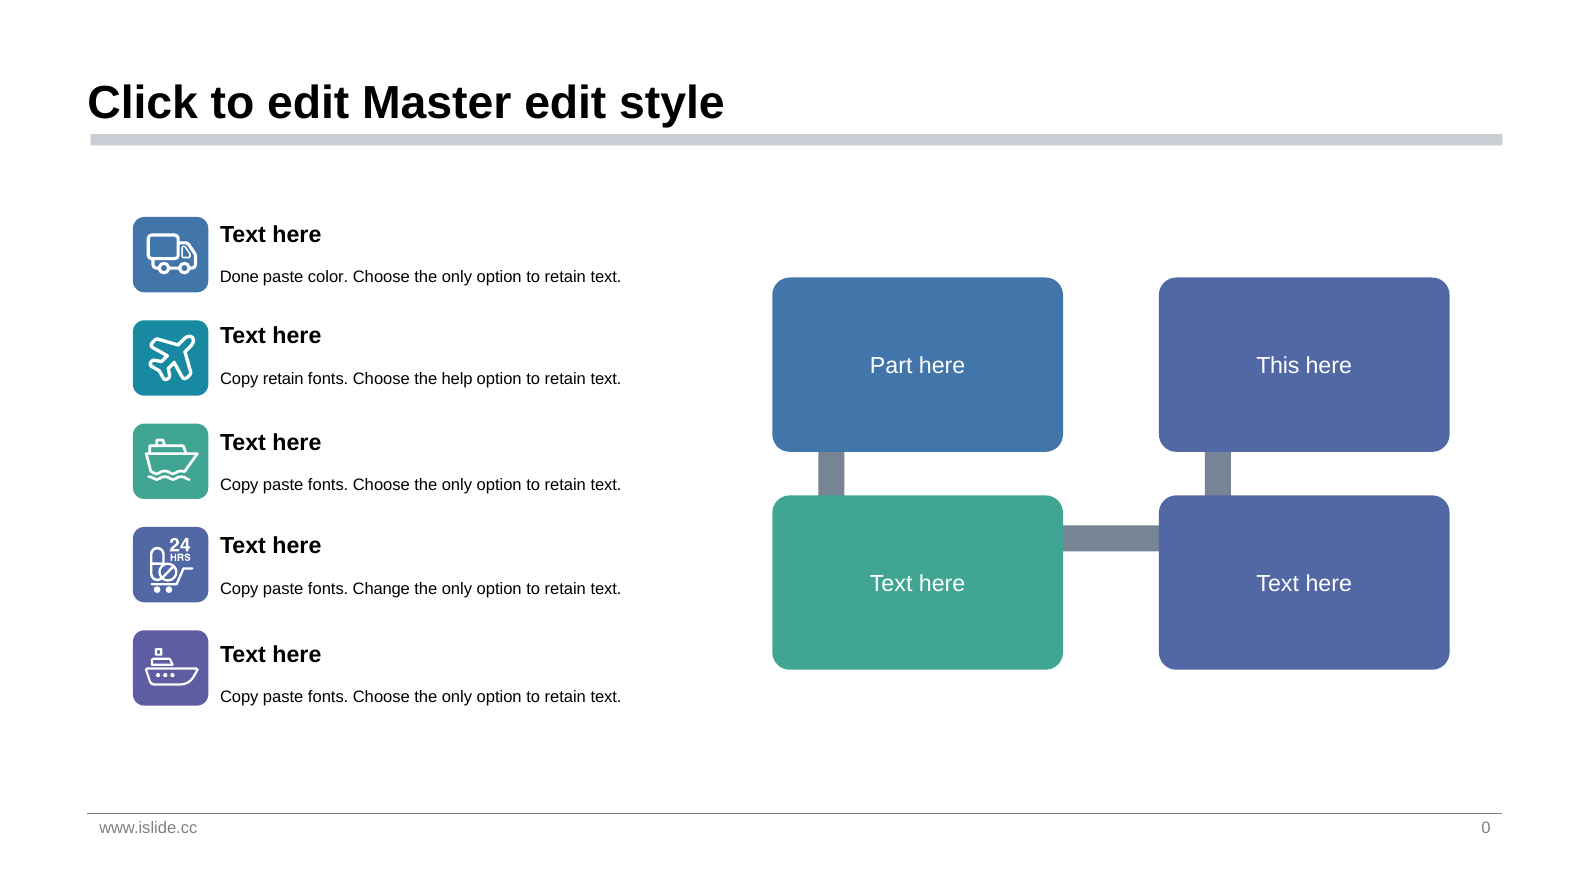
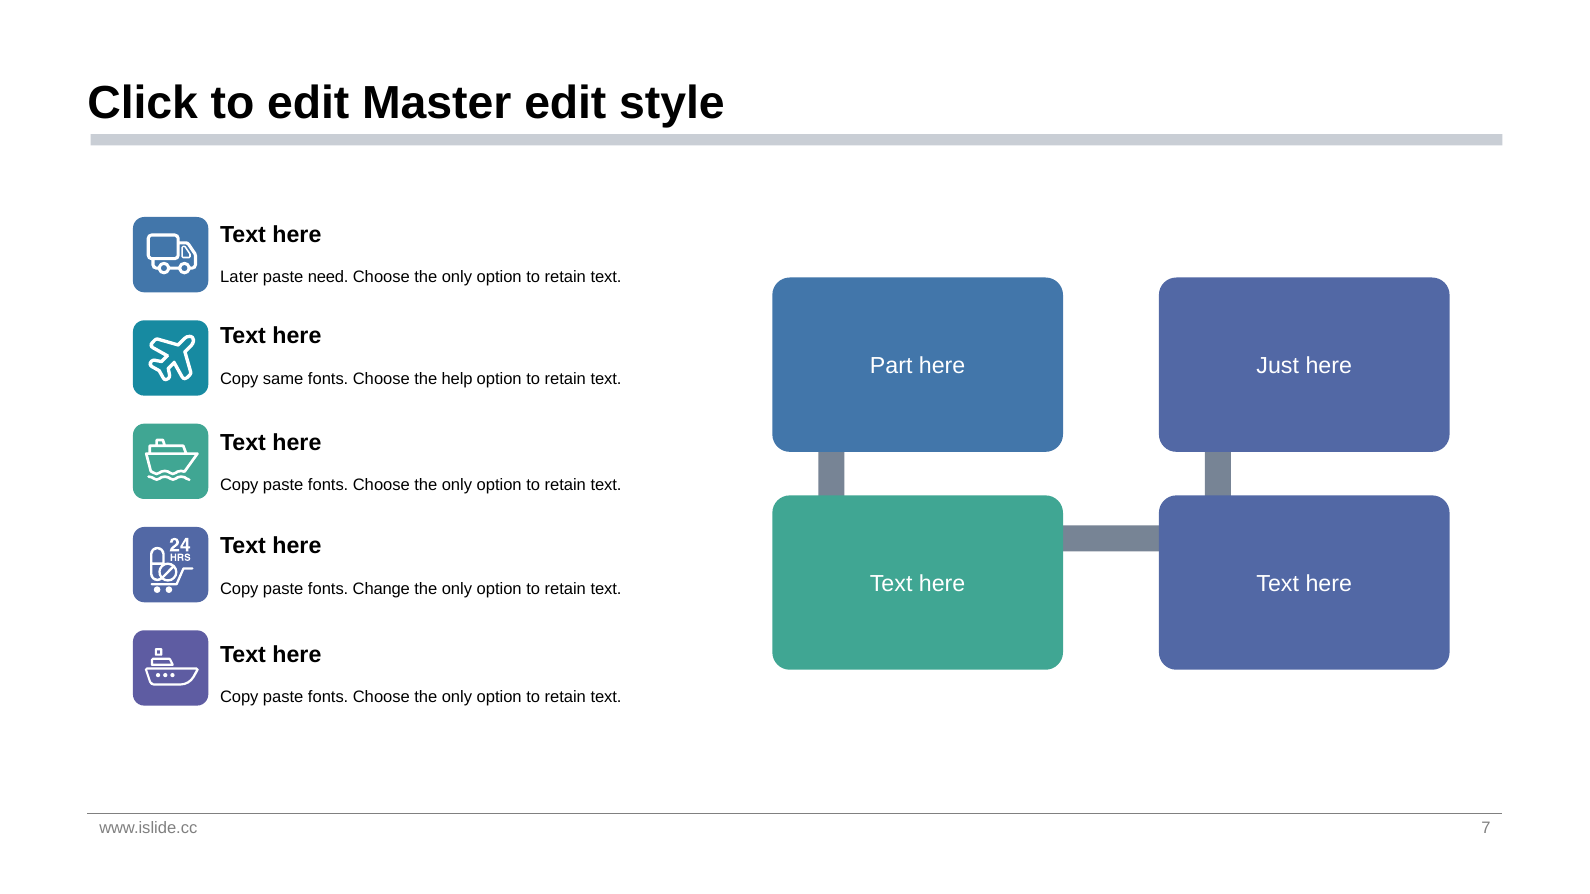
Done: Done -> Later (239, 278)
color: color -> need (328, 278)
This: This -> Just (1278, 366)
Copy retain: retain -> same (283, 379)
0: 0 -> 7 (1486, 828)
